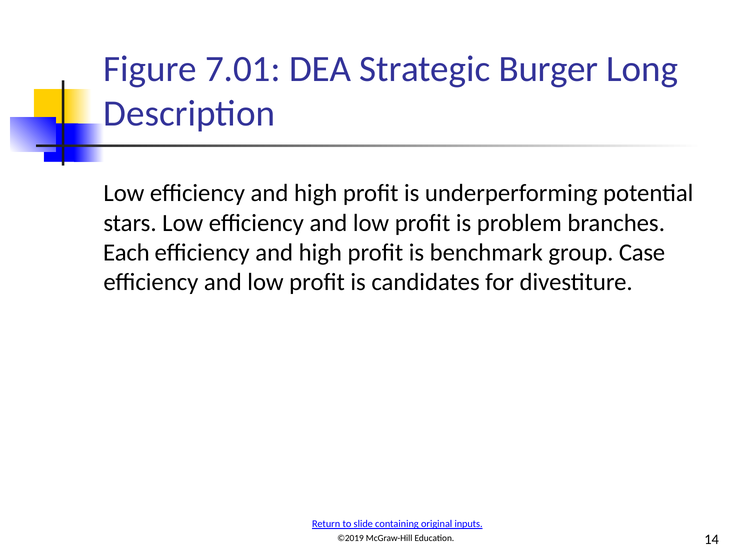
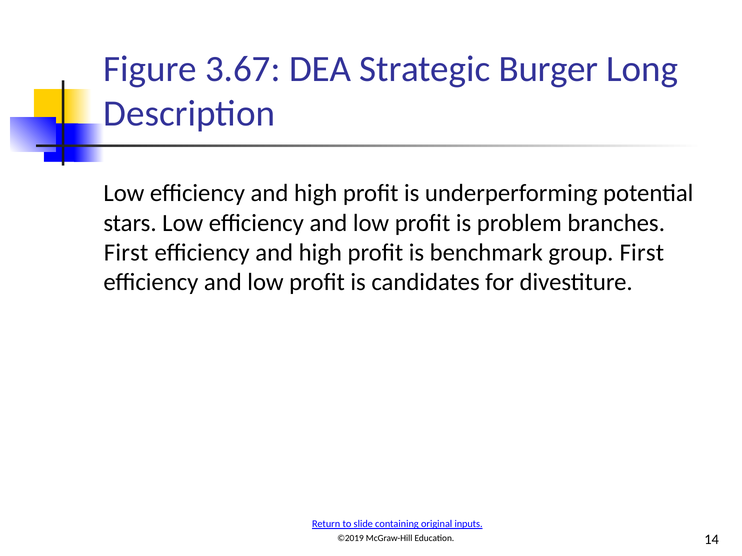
7.01: 7.01 -> 3.67 (243, 69)
Each: Each -> First (126, 253)
group Case: Case -> First (642, 253)
